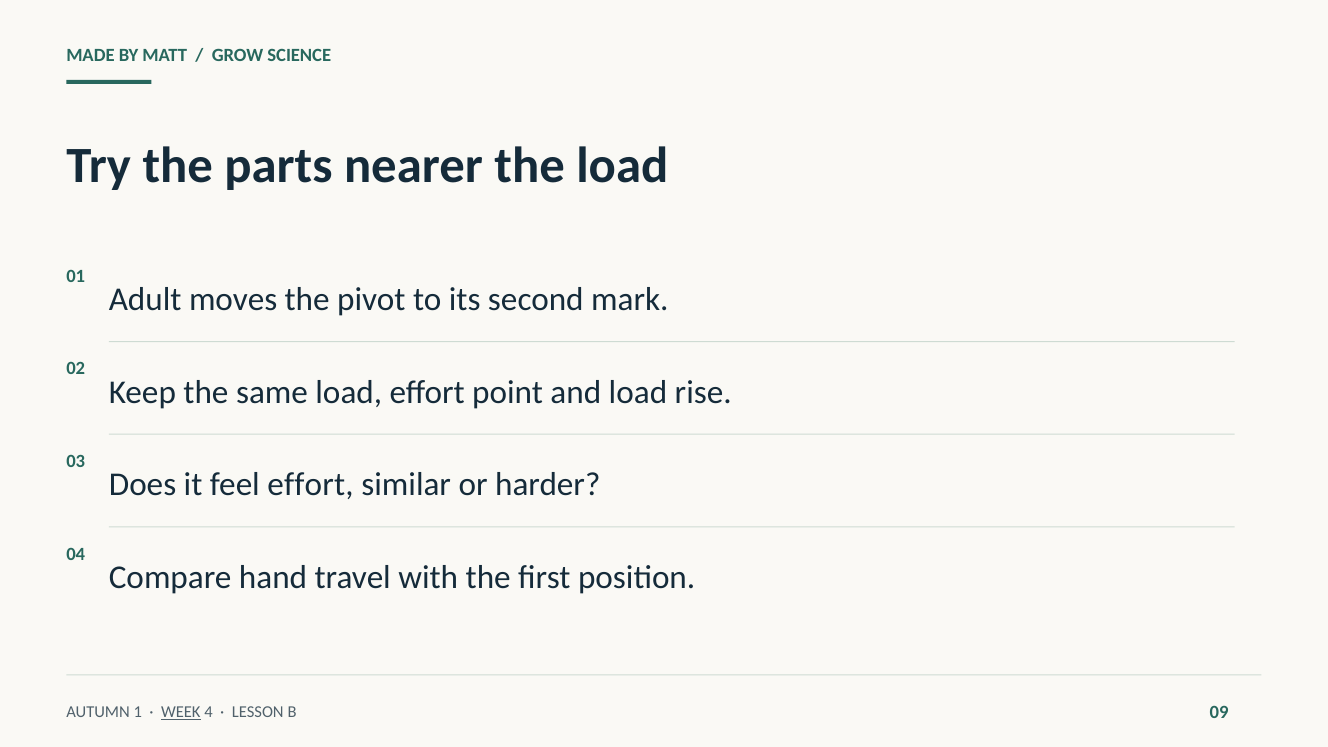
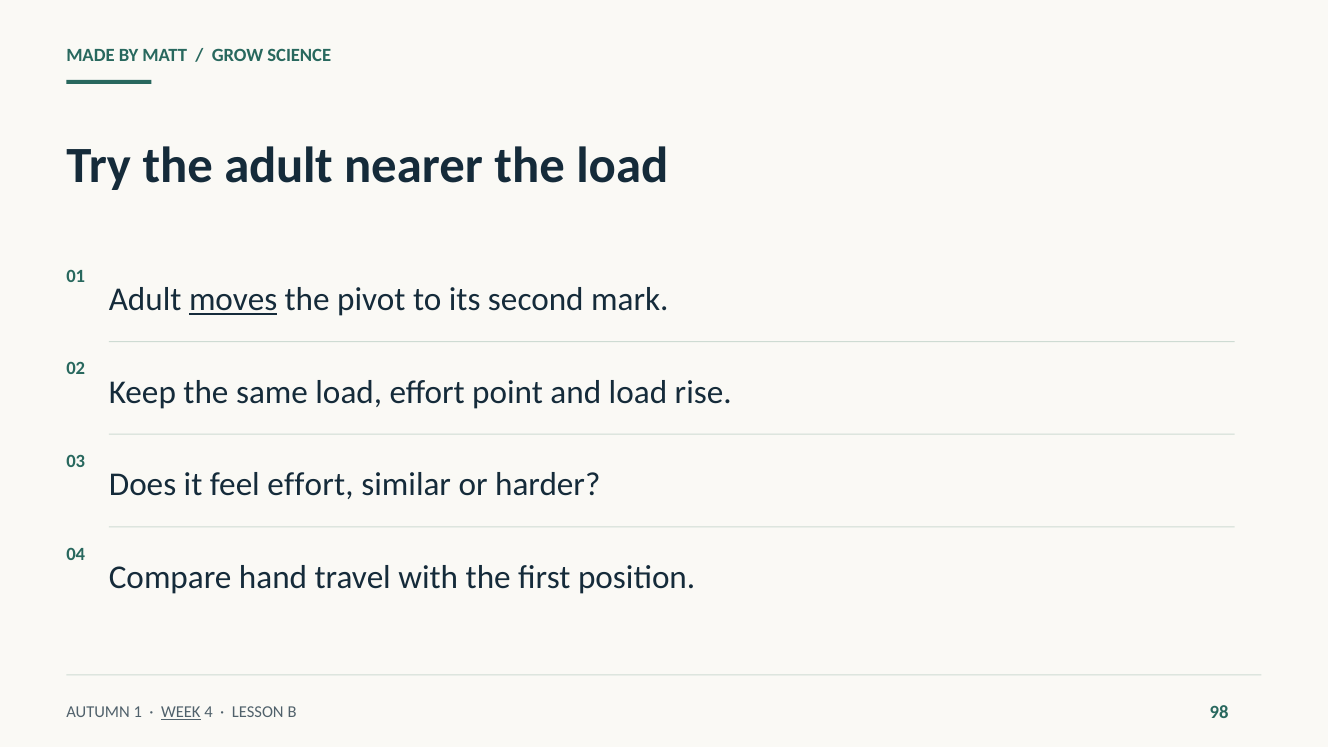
the parts: parts -> adult (279, 166)
moves underline: none -> present (233, 300)
09: 09 -> 98 (1219, 712)
